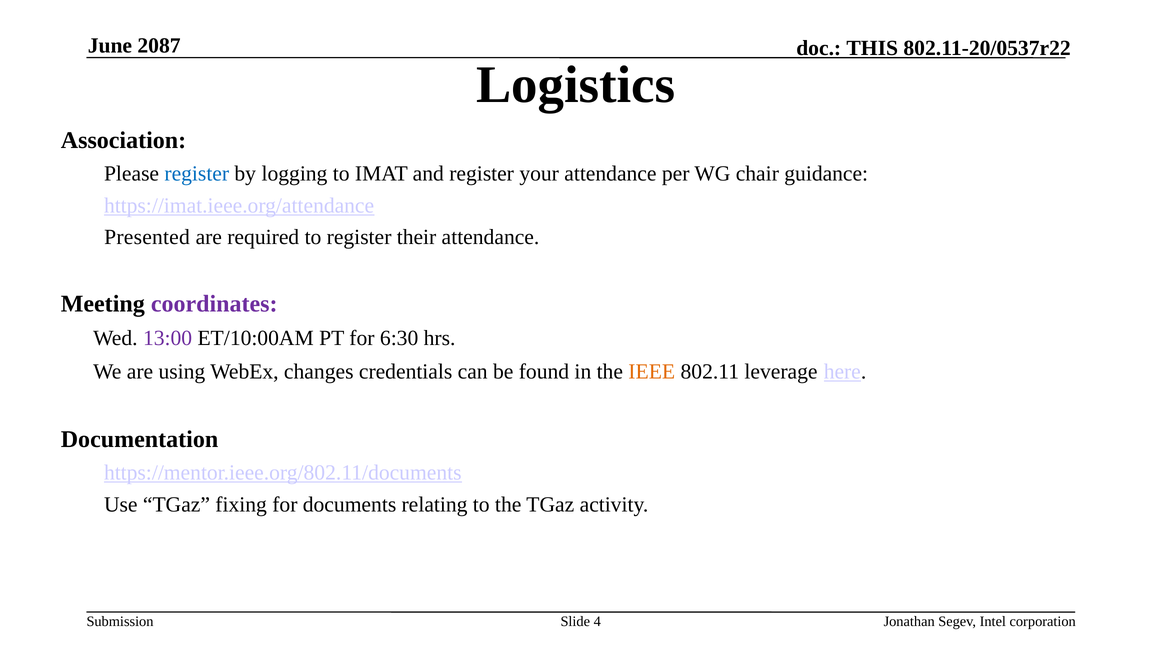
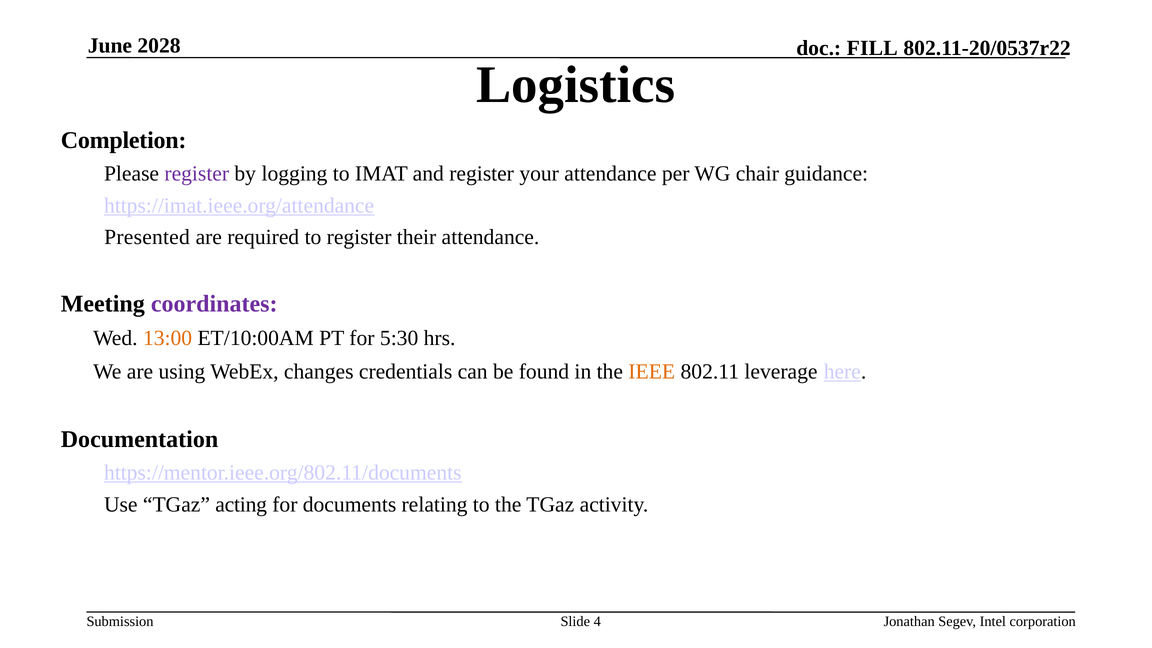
2087: 2087 -> 2028 (159, 46)
THIS: THIS -> FILL (872, 48)
Association: Association -> Completion (124, 140)
register colour: blue -> purple (197, 173)
13:00 colour: purple -> orange (168, 338)
6:30: 6:30 -> 5:30 (399, 338)
fixing: fixing -> acting (241, 504)
